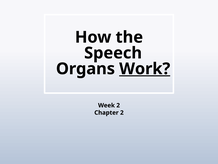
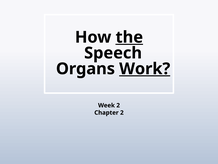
the underline: none -> present (129, 37)
